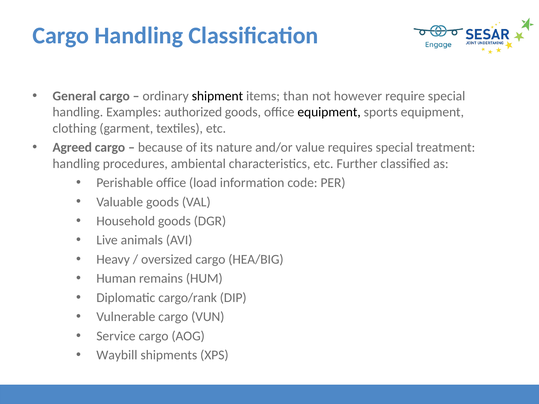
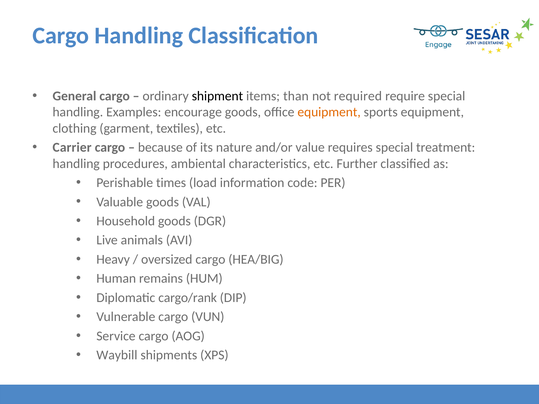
however: however -> required (358, 96)
authorized: authorized -> encourage (193, 112)
equipment colour: black -> orange (329, 112)
Agreed: Agreed -> Carrier (72, 148)
Perishable office: office -> times (171, 183)
